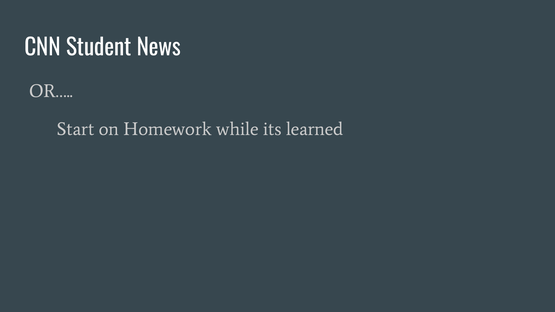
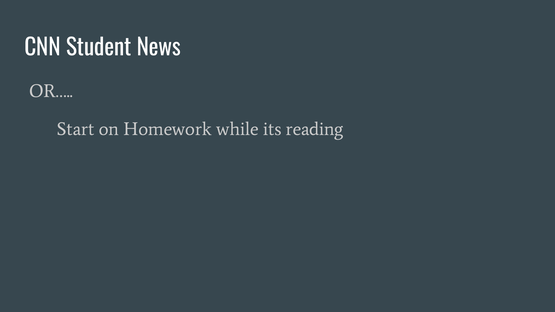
learned: learned -> reading (315, 129)
